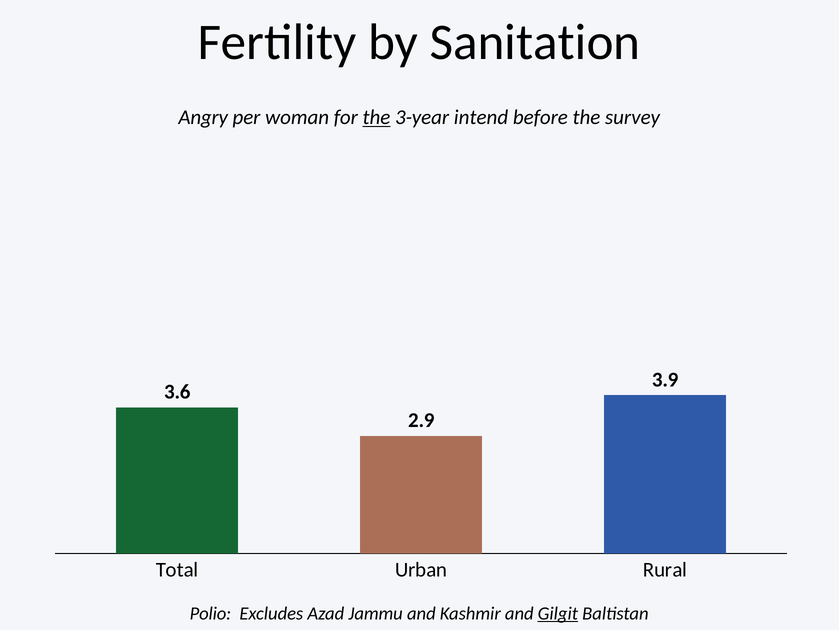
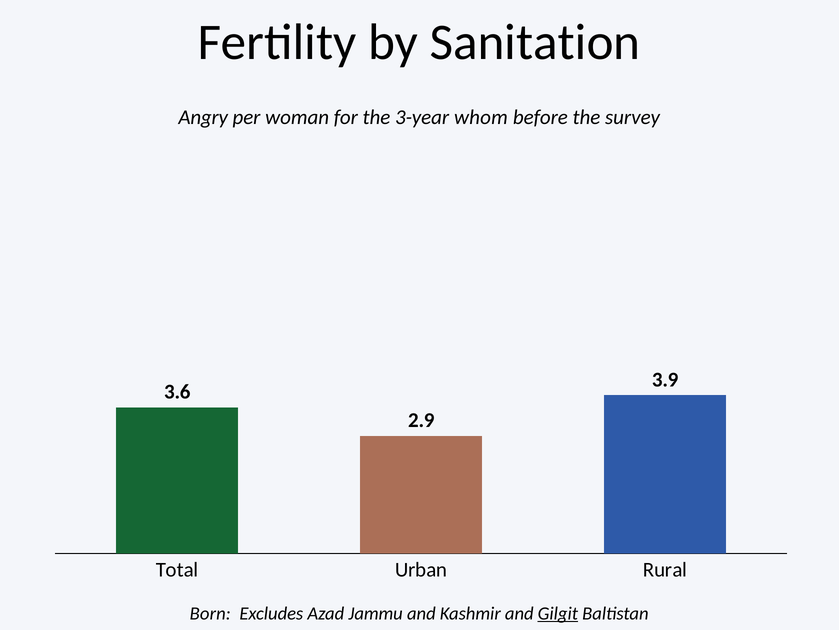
the underline: present -> none (376, 117)
intend: intend -> whom (481, 117)
Polio: Polio -> Born (210, 613)
